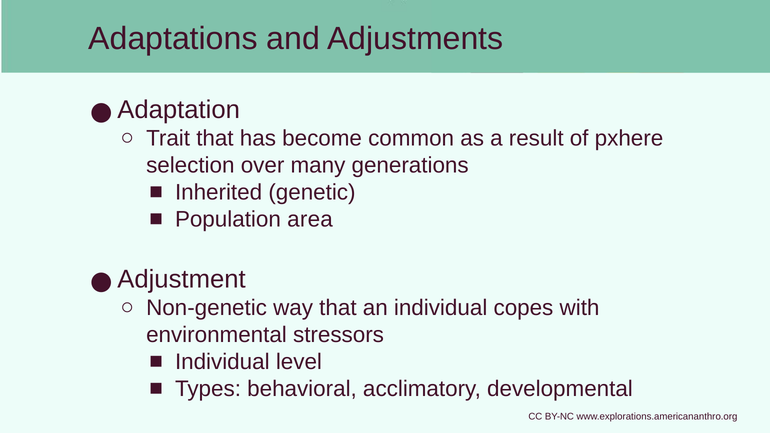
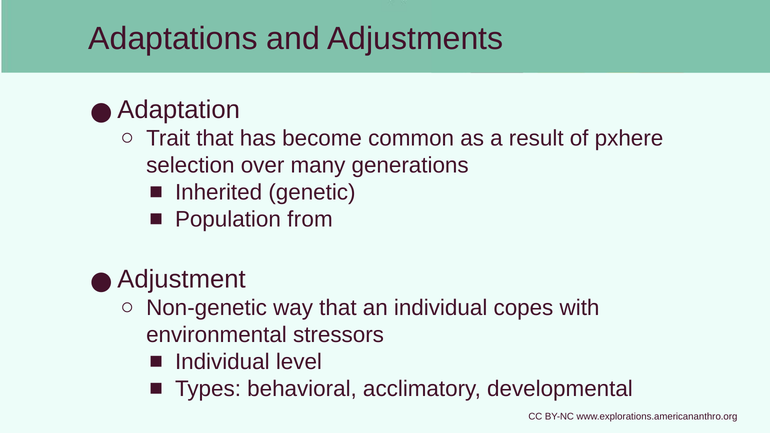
area: area -> from (310, 220)
